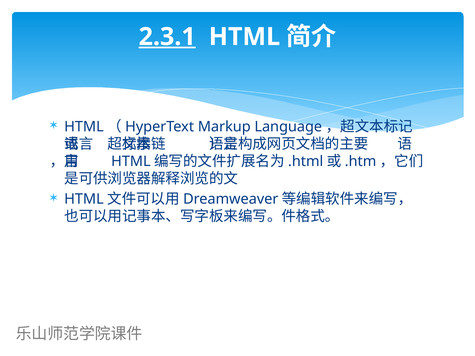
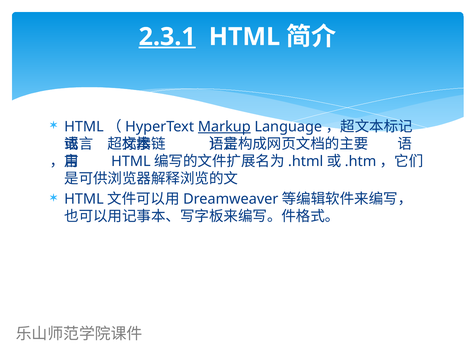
Markup underline: none -> present (224, 127)
